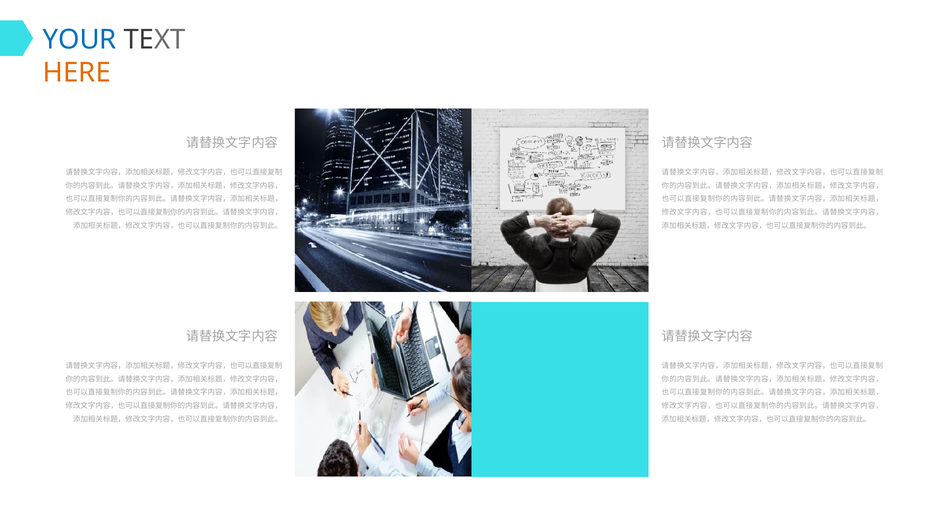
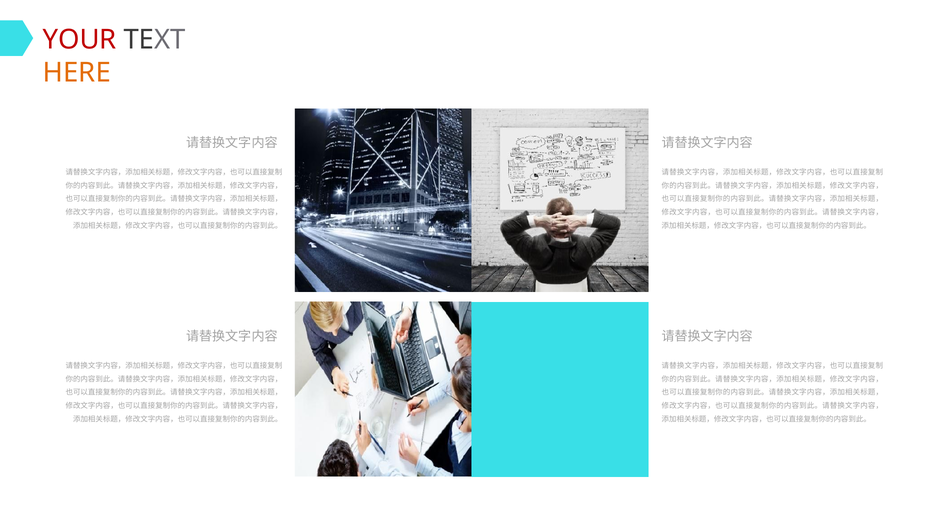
YOUR colour: blue -> red (80, 40)
